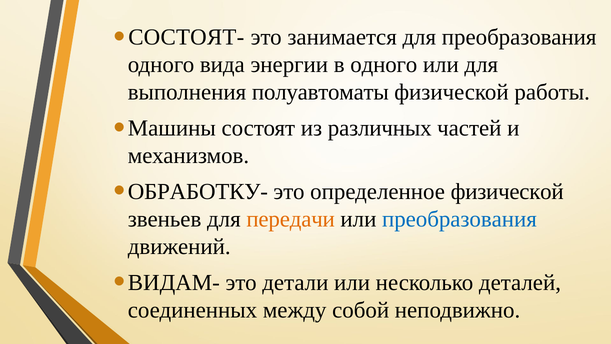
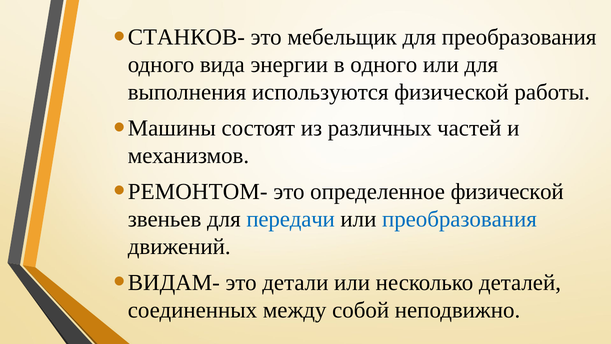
СОСТОЯТ-: СОСТОЯТ- -> СТАНКОВ- (186, 37)
занимается: занимается -> мебельщик (342, 37)
полуавтоматы: полуавтоматы -> используются (320, 92)
ОБРАБОТКУ-: ОБРАБОТКУ- -> РЕМОНТОМ- (198, 191)
передачи colour: orange -> blue (291, 219)
